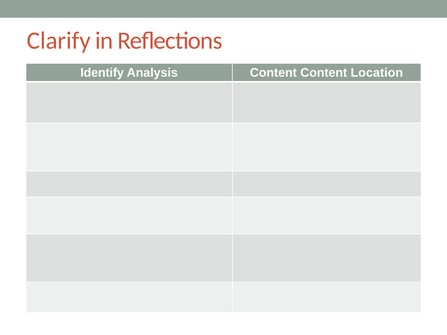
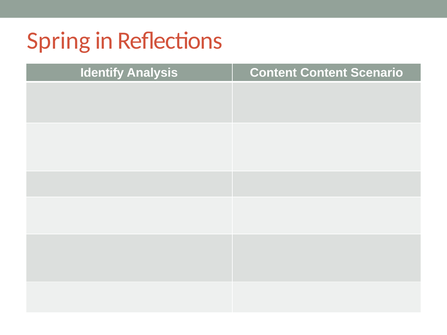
Clarify: Clarify -> Spring (59, 41)
Location: Location -> Scenario (377, 73)
